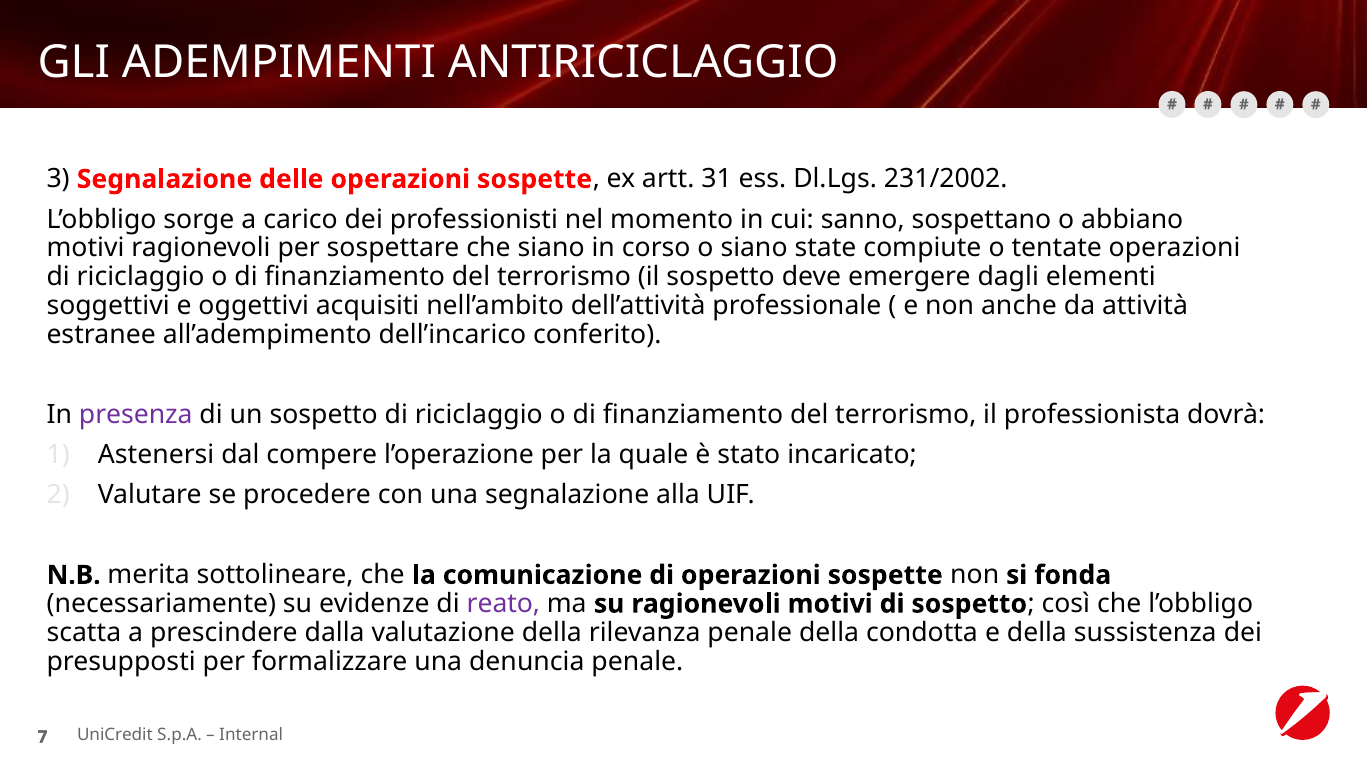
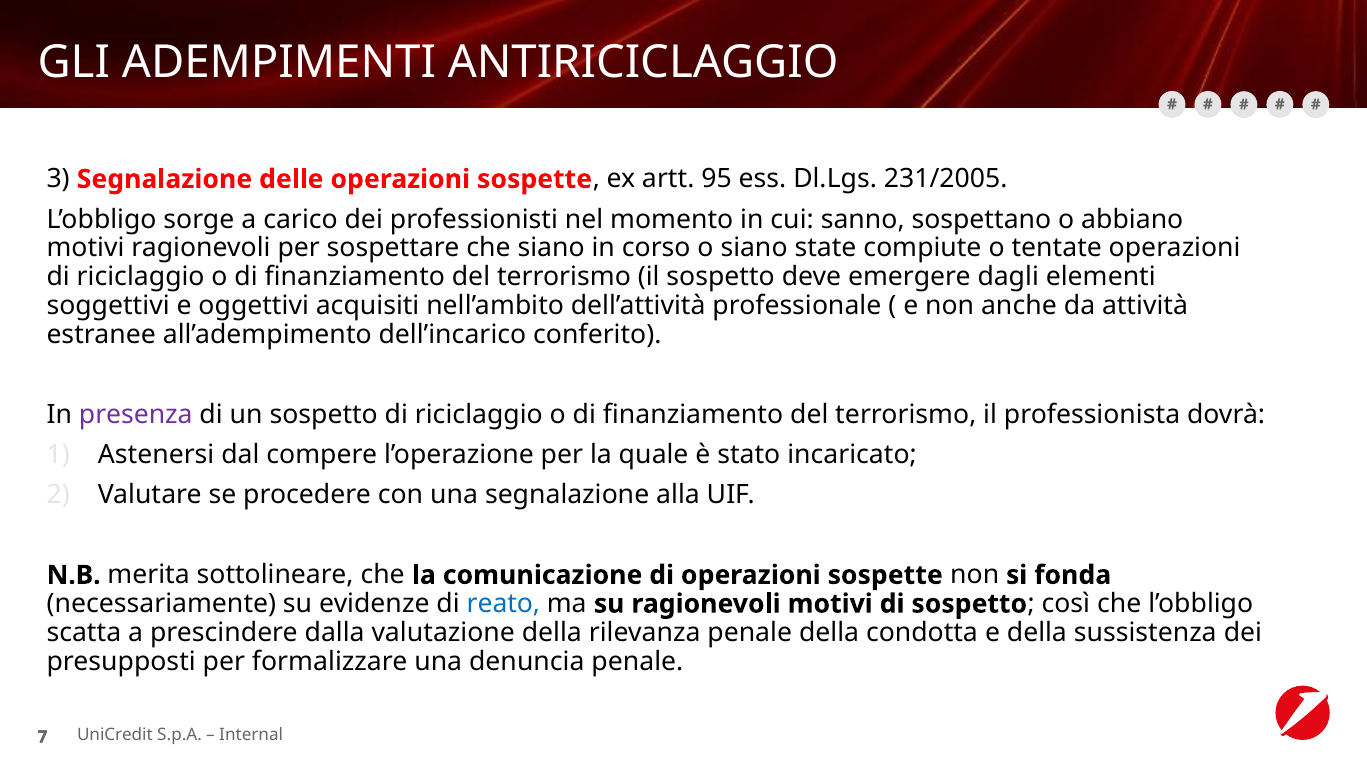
31: 31 -> 95 (717, 179)
231/2002: 231/2002 -> 231/2005 (946, 179)
reato colour: purple -> blue (503, 604)
